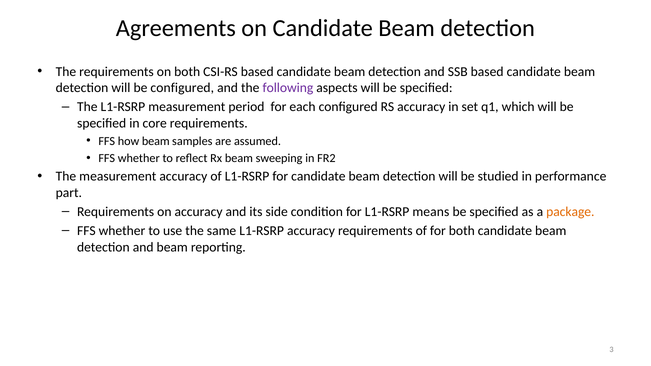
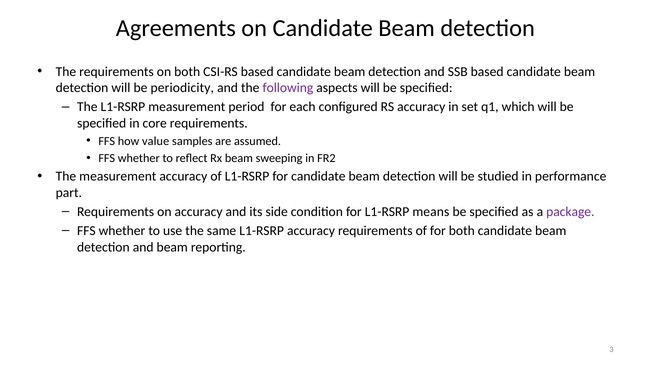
be configured: configured -> periodicity (182, 88)
how beam: beam -> value (156, 141)
package colour: orange -> purple (570, 212)
